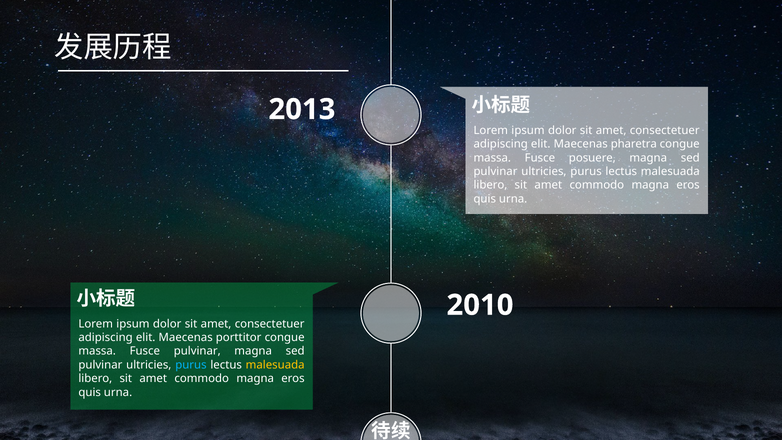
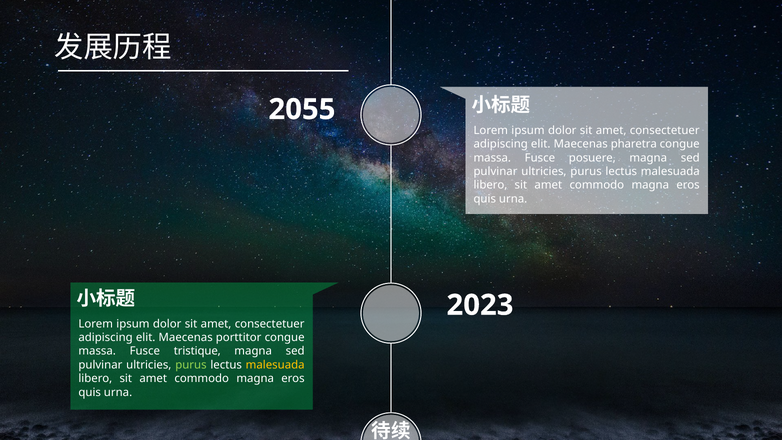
2013: 2013 -> 2055 (302, 109)
2010: 2010 -> 2023 (480, 305)
Fusce pulvinar: pulvinar -> tristique (197, 351)
purus colour: light blue -> light green (191, 365)
